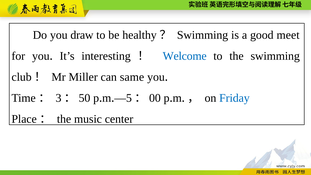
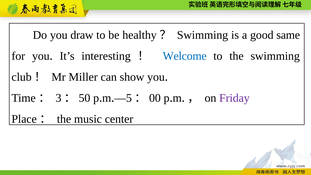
meet: meet -> same (288, 35)
same: same -> show (132, 77)
Friday colour: blue -> purple (234, 98)
